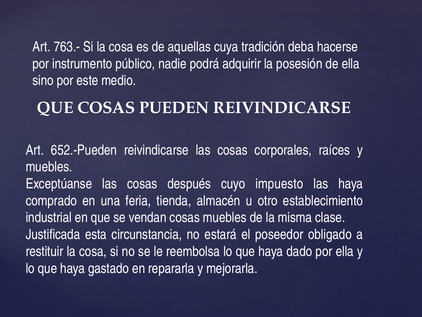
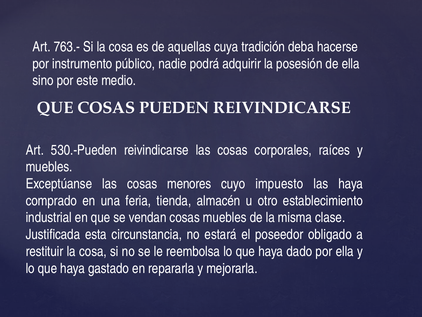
652.-Pueden: 652.-Pueden -> 530.-Pueden (84, 150)
después: después -> menores (189, 184)
